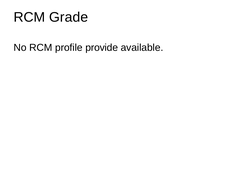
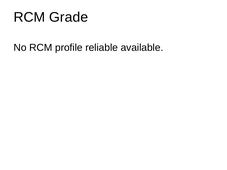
provide: provide -> reliable (102, 48)
